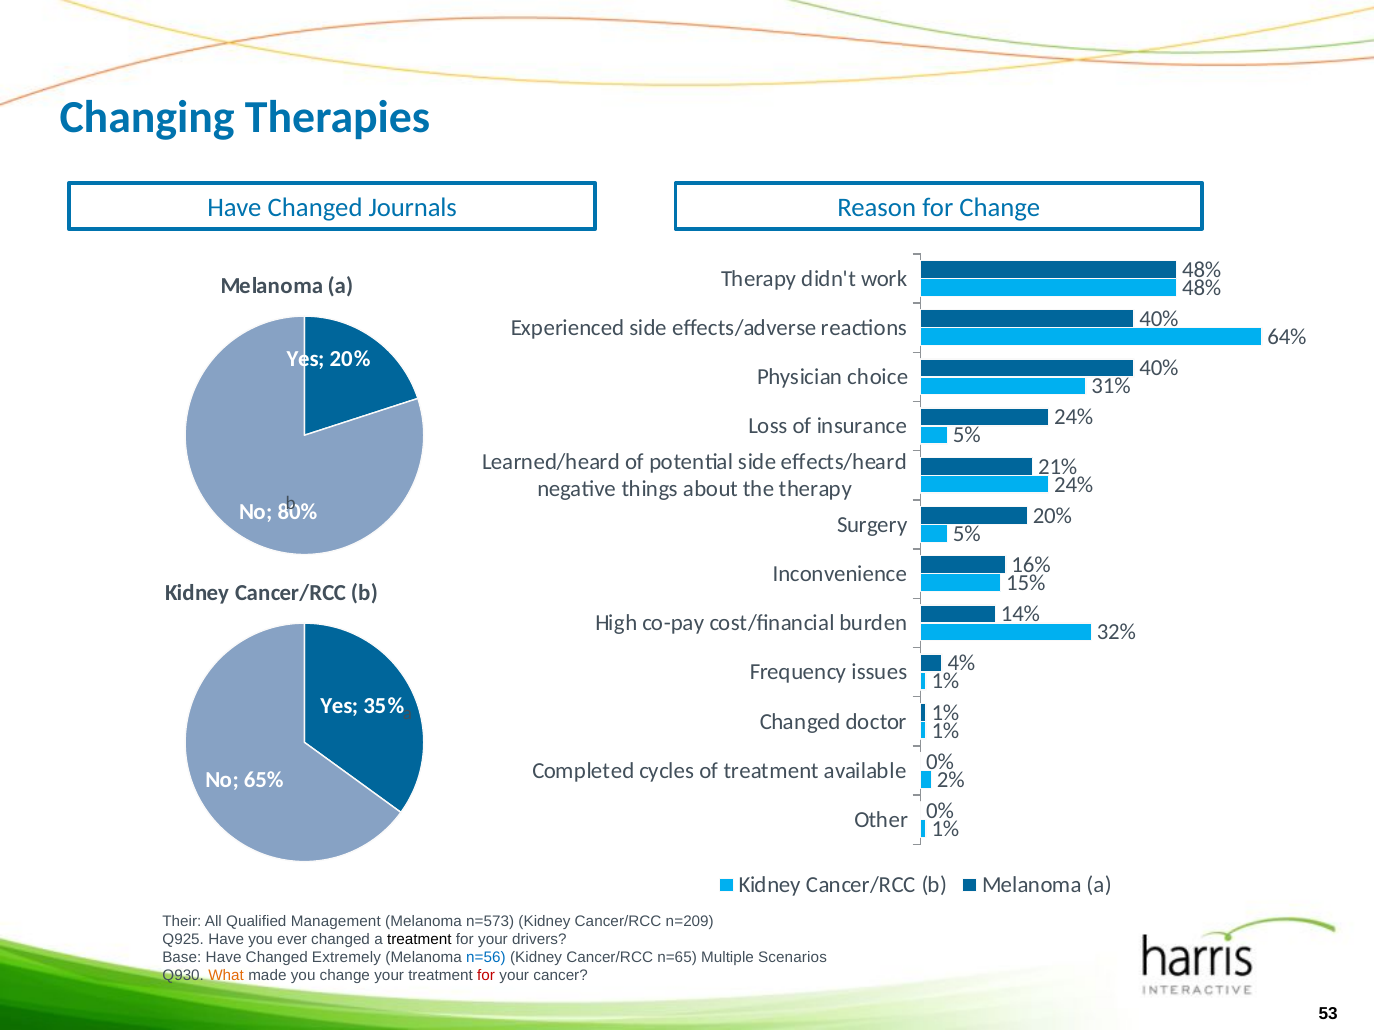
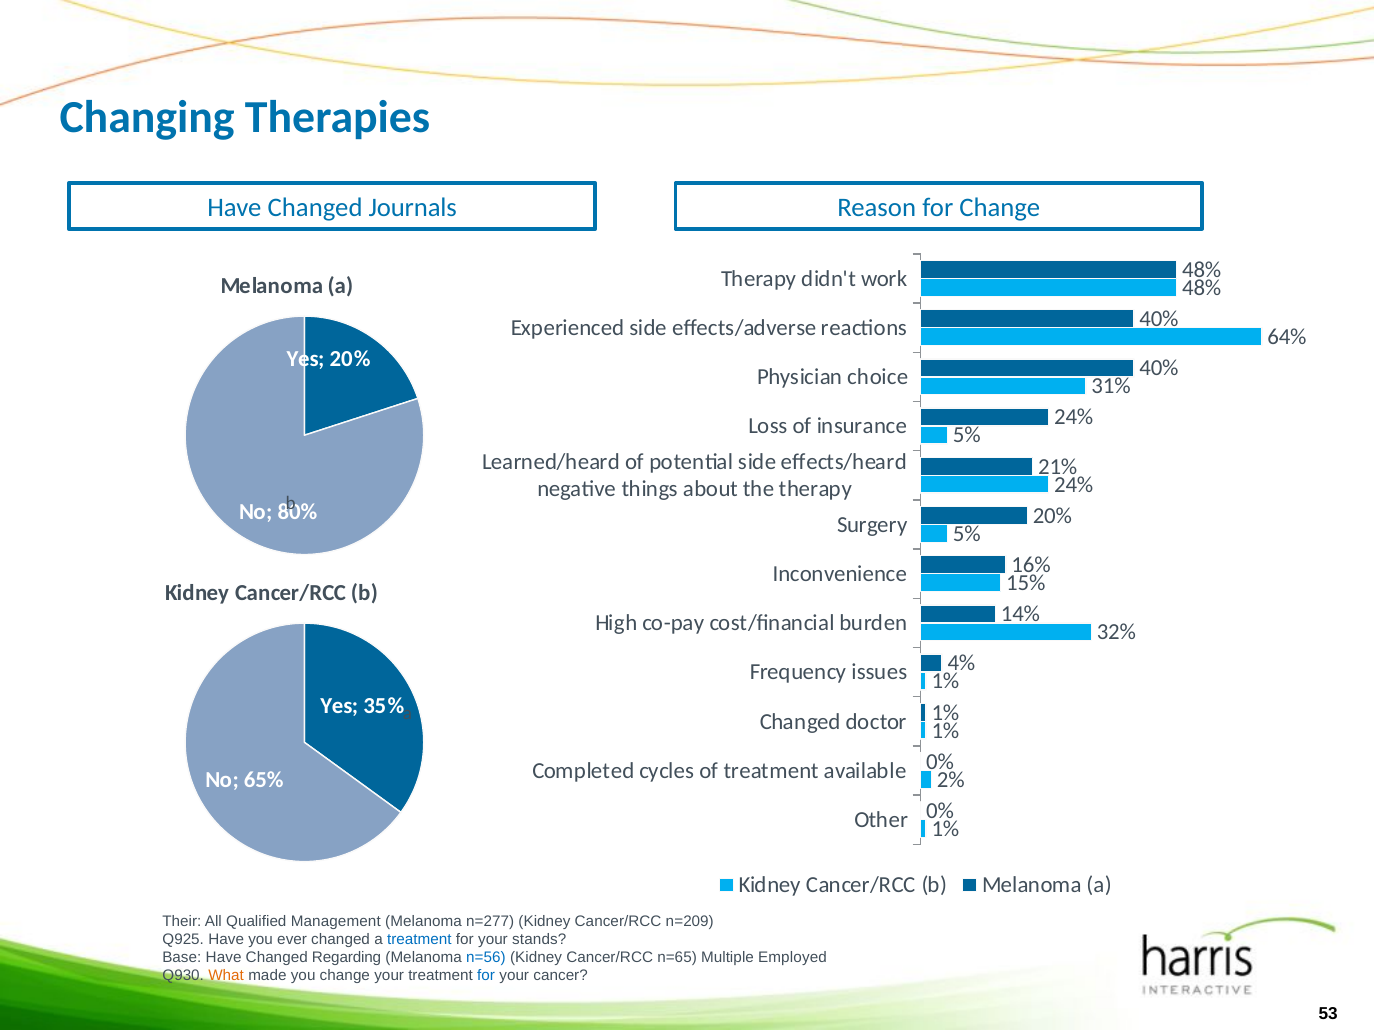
n=573: n=573 -> n=277 (490, 921)
treatment colour: black -> blue (419, 940)
drivers: drivers -> stands (539, 940)
Extremely: Extremely -> Regarding (347, 958)
Scenarios: Scenarios -> Employed (793, 958)
for colour: red -> blue (486, 976)
